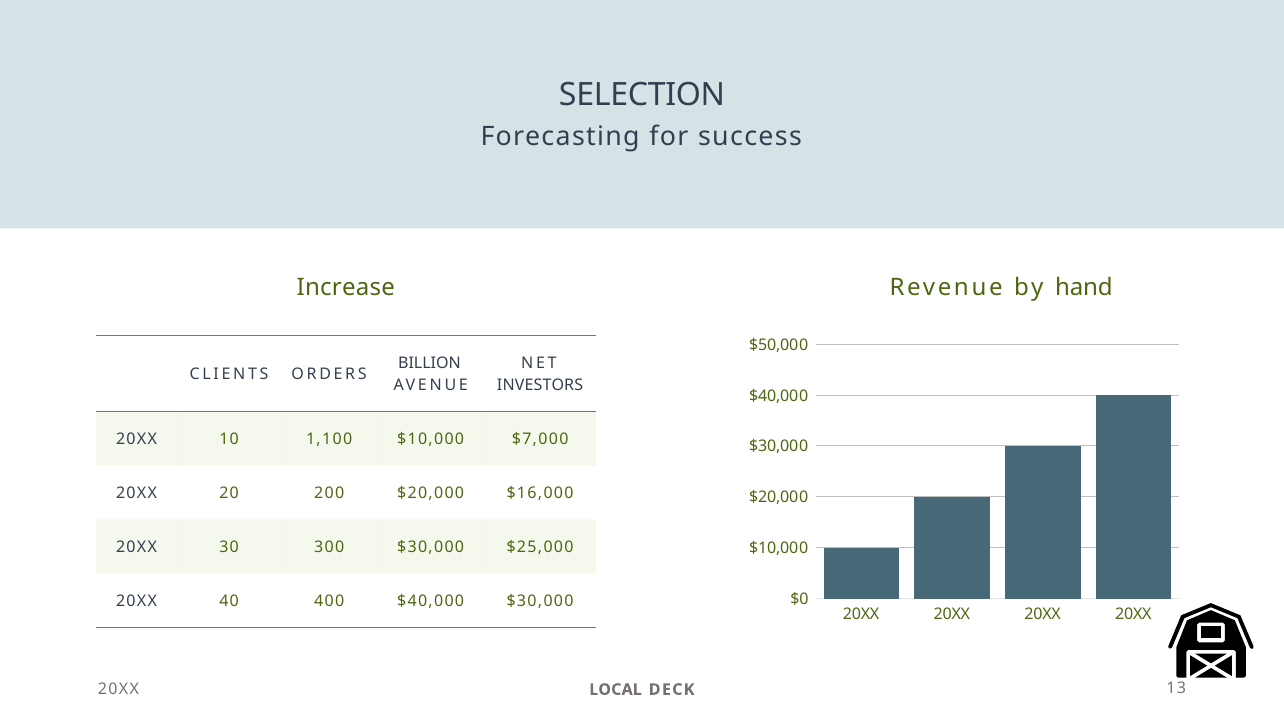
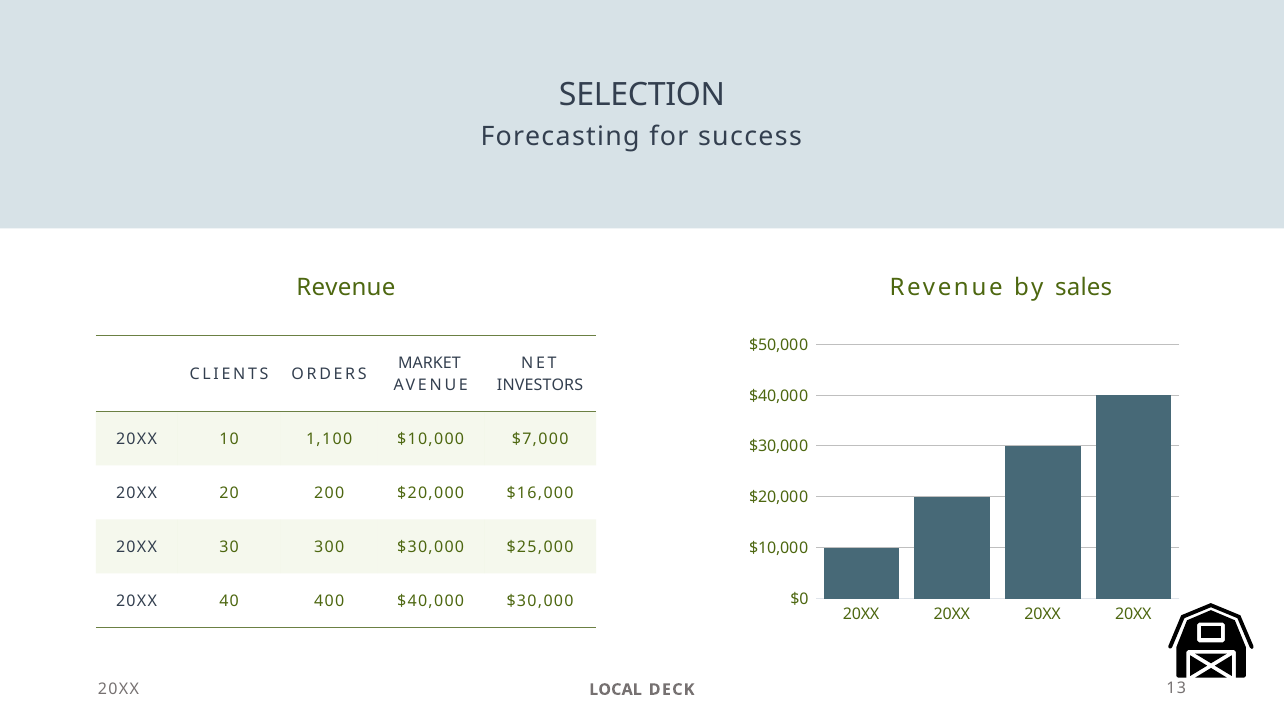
Increase: Increase -> Revenue (346, 288)
hand: hand -> sales (1084, 288)
BILLION: BILLION -> MARKET (429, 364)
